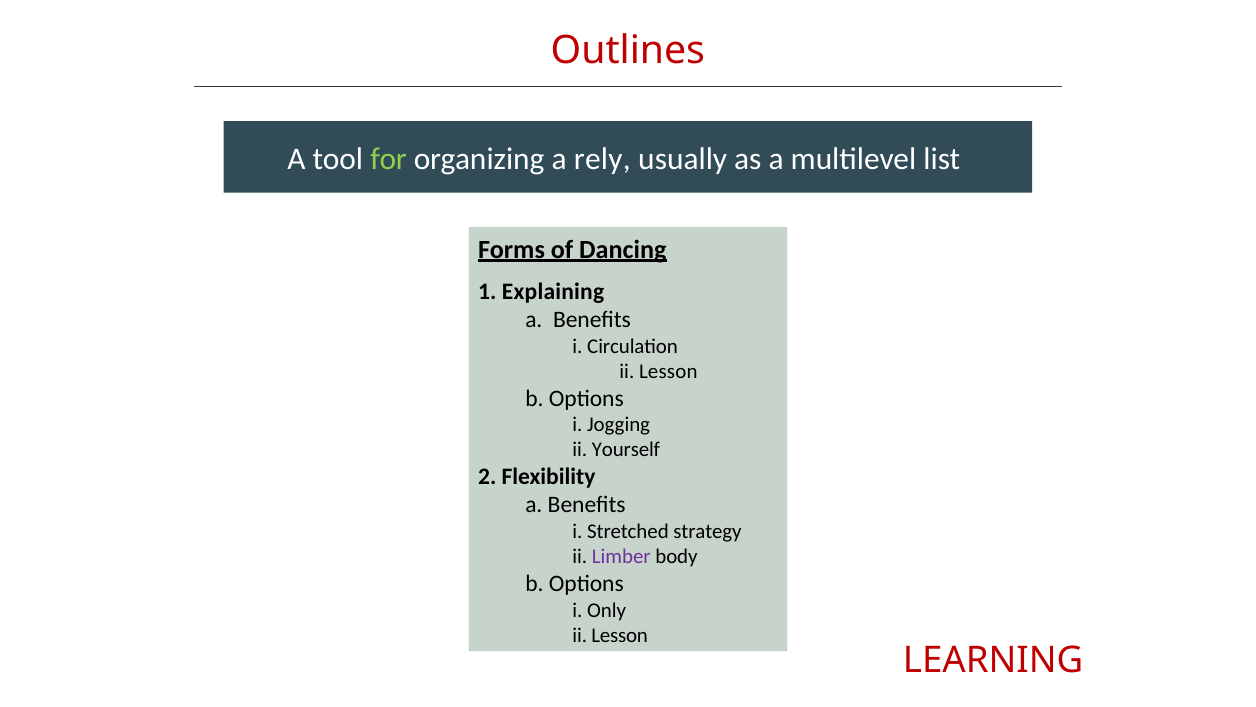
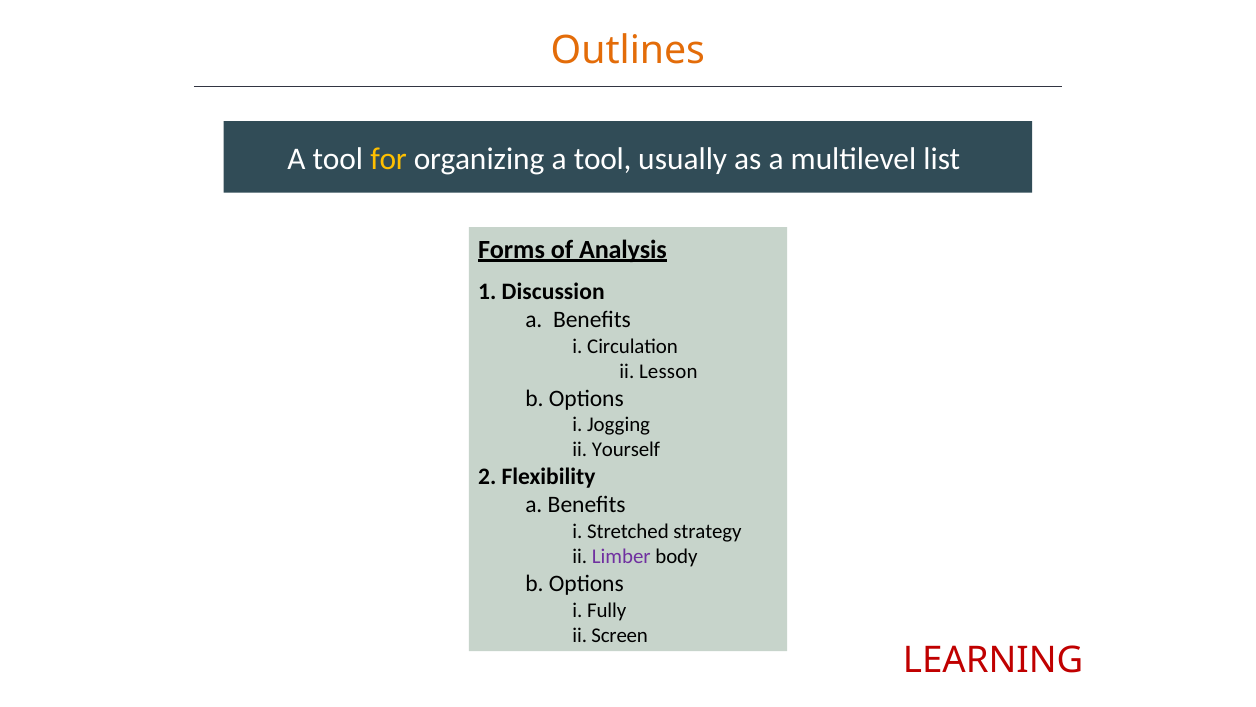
Outlines colour: red -> orange (628, 50)
for colour: light green -> yellow (389, 159)
organizing a rely: rely -> tool (603, 159)
Dancing: Dancing -> Analysis (623, 249)
Explaining: Explaining -> Discussion (553, 291)
Only: Only -> Fully (607, 610)
Lesson: Lesson -> Screen (620, 635)
